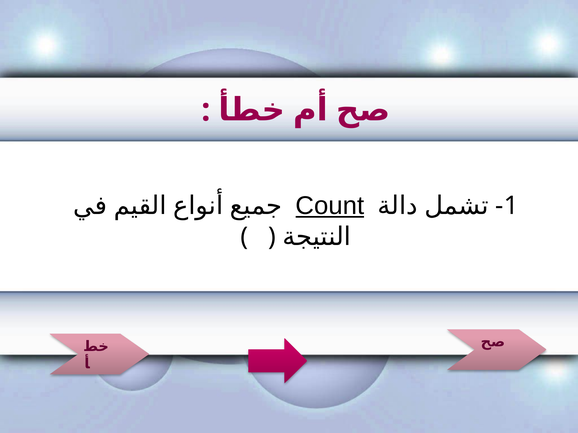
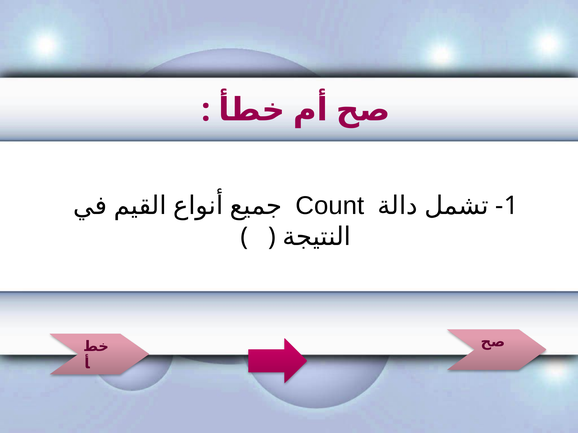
Count underline: present -> none (330, 206)
